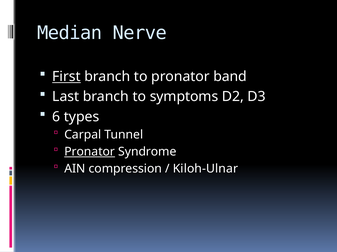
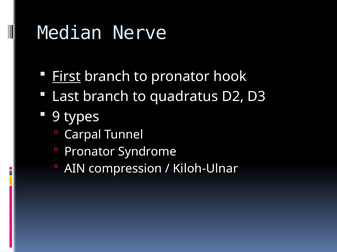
band: band -> hook (230, 77)
symptoms: symptoms -> quadratus (184, 97)
6: 6 -> 9 (56, 117)
Pronator underline: present -> none (90, 152)
